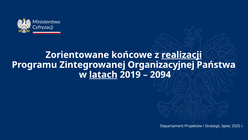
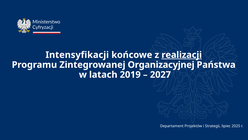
Zorientowane: Zorientowane -> Intensyfikacji (77, 55)
latach underline: present -> none (103, 74)
2094: 2094 -> 2027 (160, 74)
